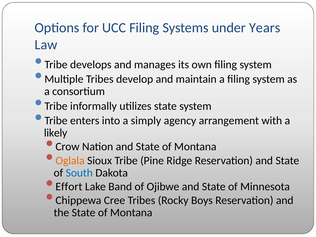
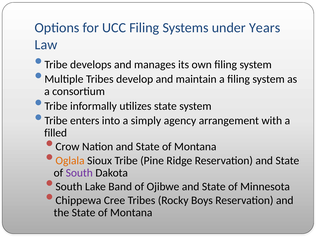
likely: likely -> filled (56, 133)
South colour: blue -> purple (79, 173)
Effort: Effort -> South (69, 187)
